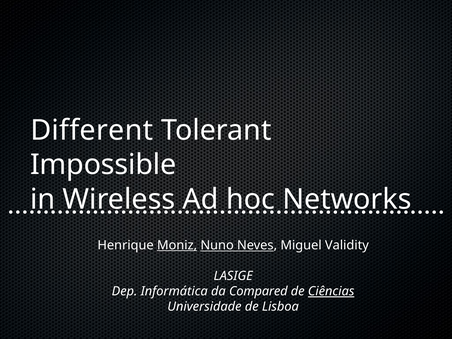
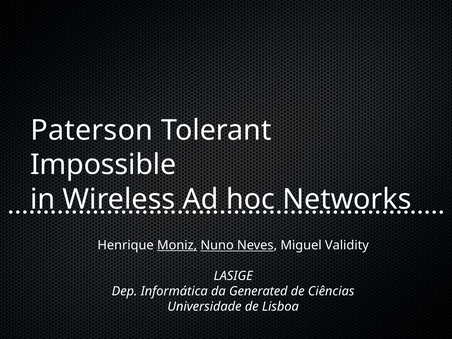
Different: Different -> Paterson (92, 130)
Compared: Compared -> Generated (258, 291)
Ciências underline: present -> none (331, 291)
